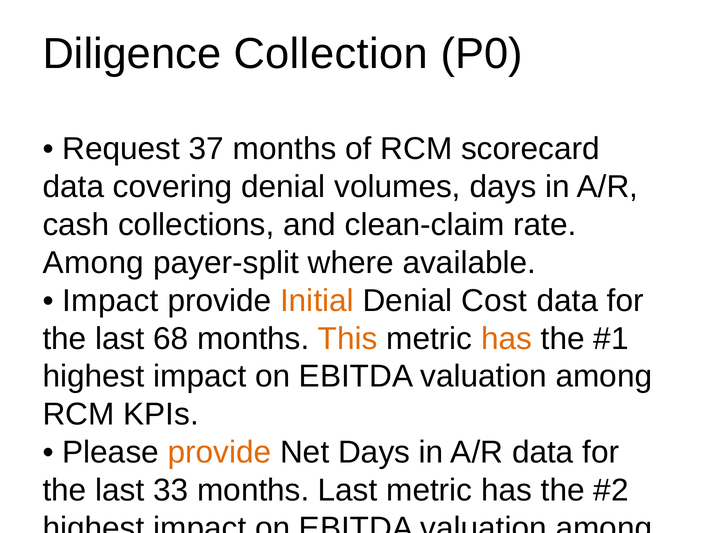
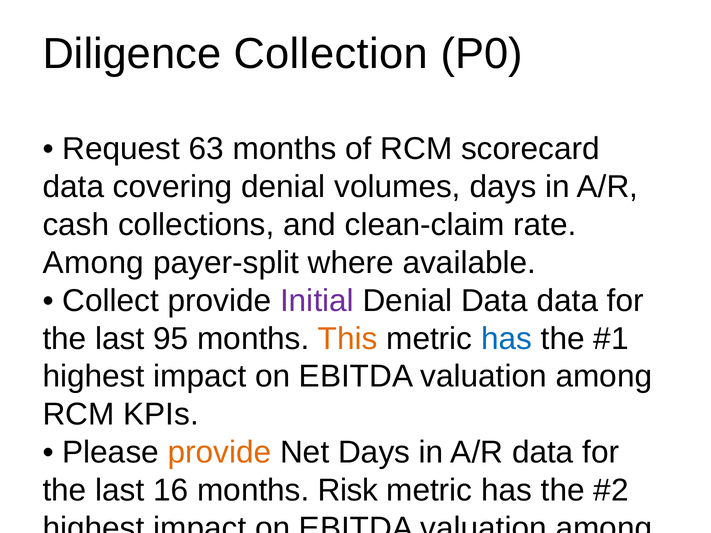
37: 37 -> 63 (206, 149)
Impact: Impact -> Collect (111, 301)
Initial colour: orange -> purple (317, 301)
Denial Cost: Cost -> Data (494, 301)
68: 68 -> 95 (171, 339)
has colour: orange -> blue (506, 339)
33: 33 -> 16 (171, 490)
months Last: Last -> Risk (348, 490)
